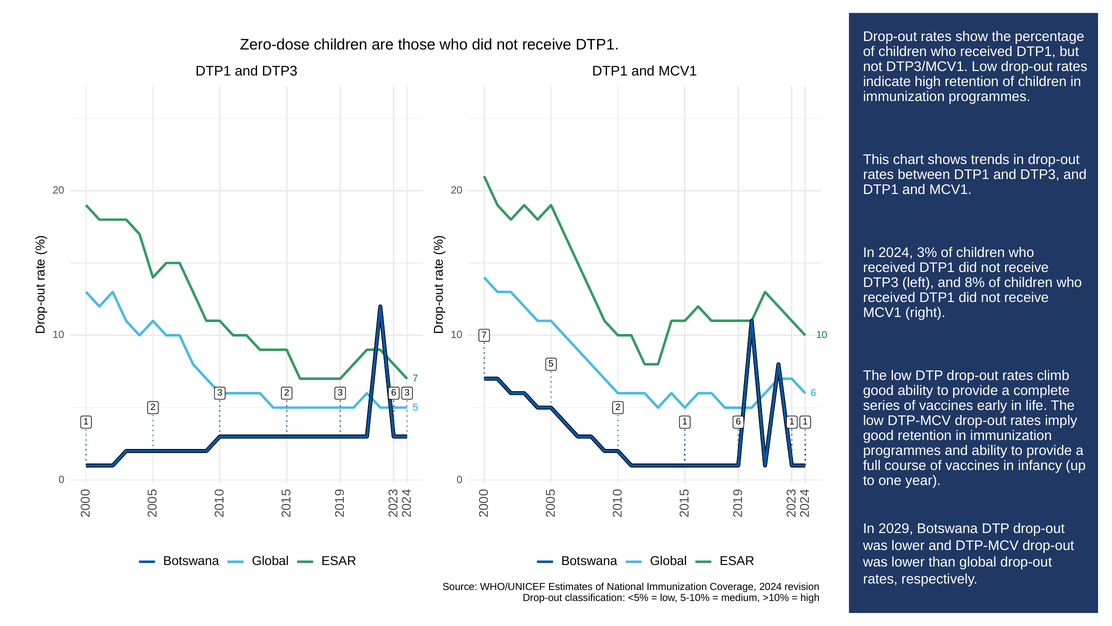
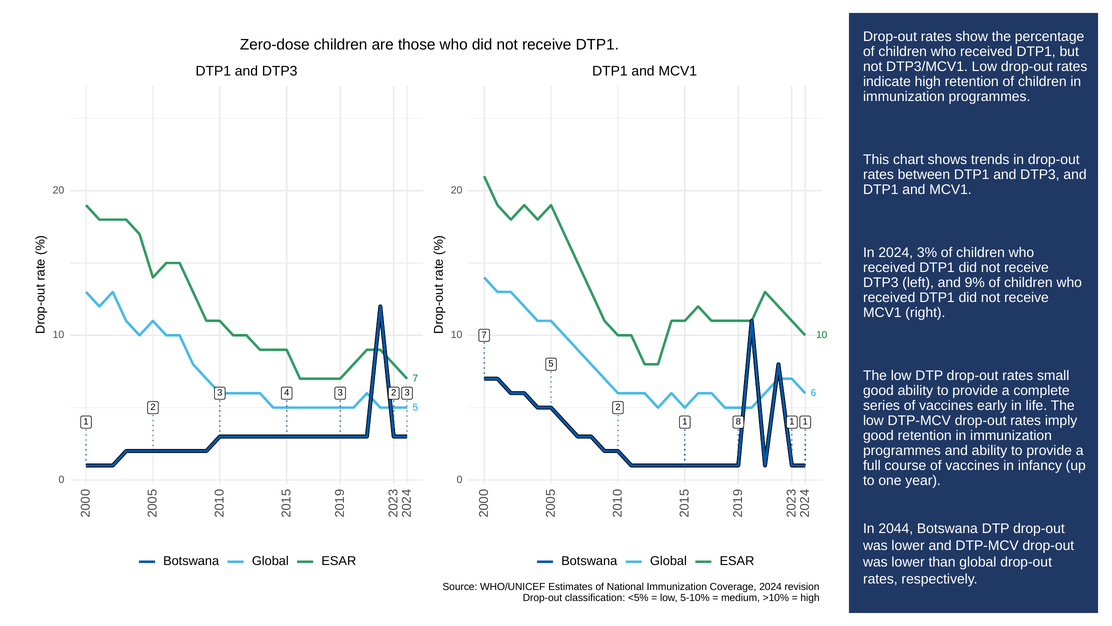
8%: 8% -> 9% (975, 282)
climb: climb -> small (1053, 375)
2: 2 -> 4 (287, 393)
6: 6 -> 2 (394, 393)
6: 6 -> 8 (738, 421)
2029: 2029 -> 2044 (896, 528)
